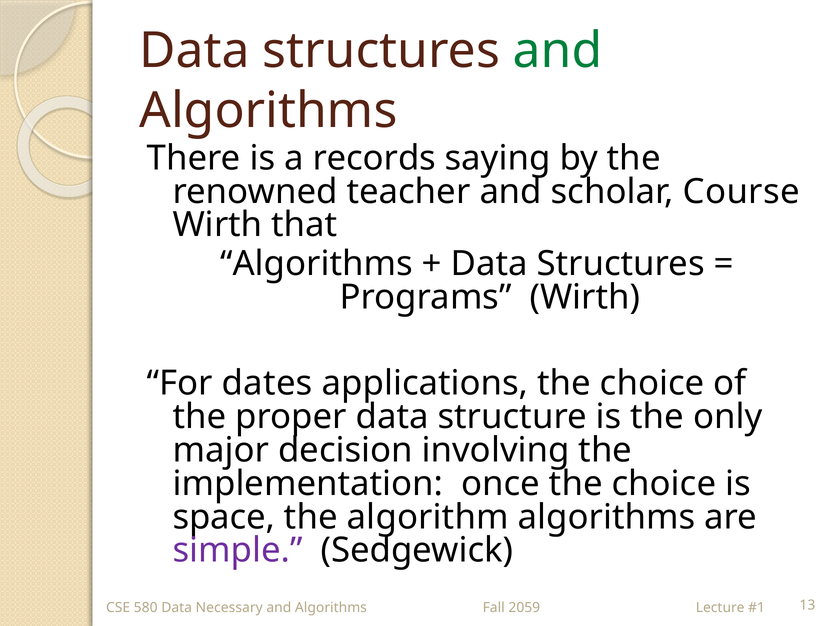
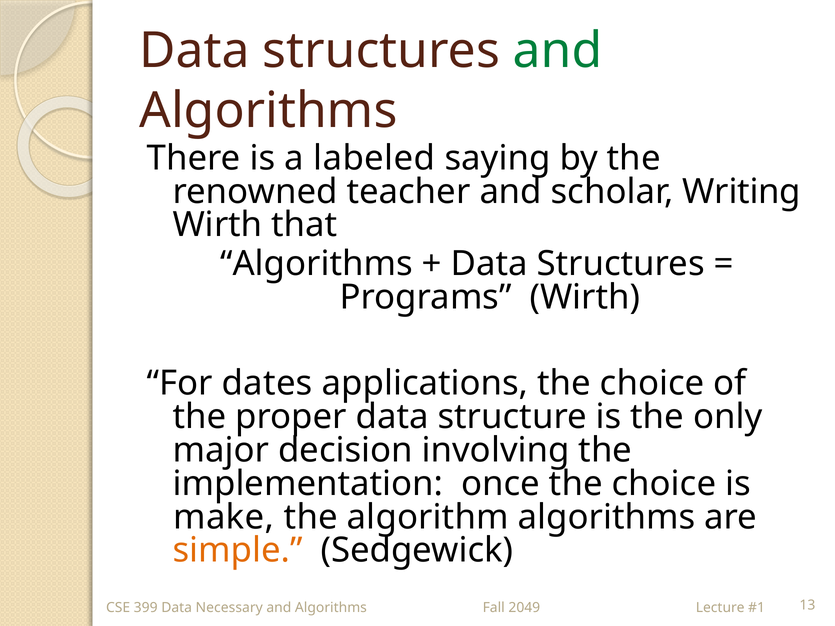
records: records -> labeled (374, 158)
Course: Course -> Writing (742, 192)
space: space -> make (224, 517)
simple colour: purple -> orange (238, 551)
580: 580 -> 399 (146, 608)
2059: 2059 -> 2049 (524, 608)
